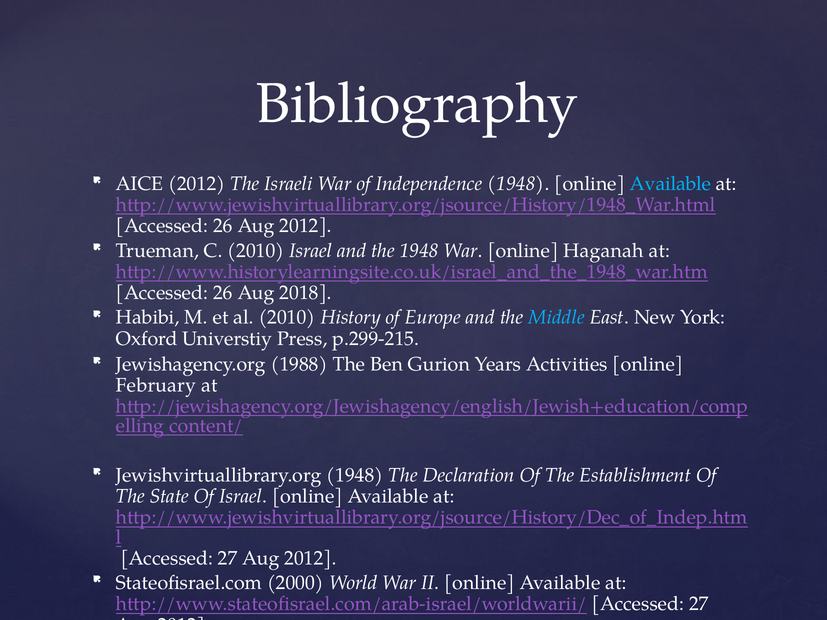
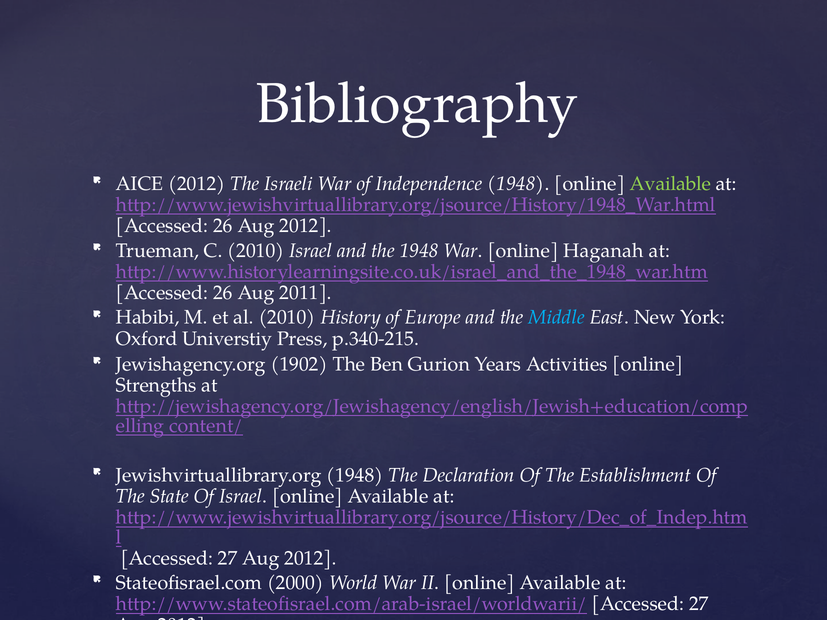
Available colour: light blue -> light green (671, 184)
2018: 2018 -> 2011 (306, 293)
p.299-215: p.299-215 -> p.340-215 (376, 339)
1988: 1988 -> 1902 (299, 364)
February: February -> Strengths (156, 385)
